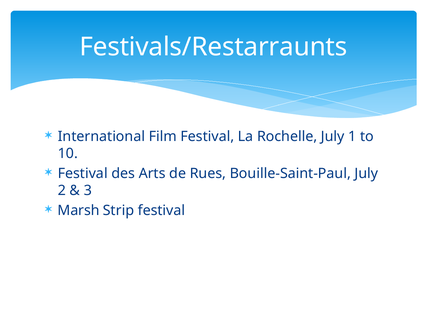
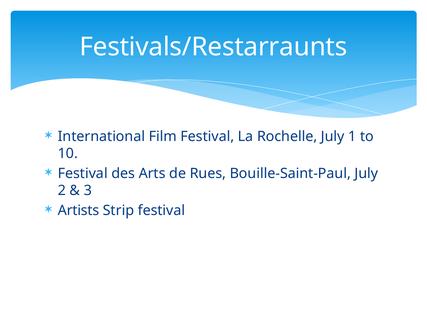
Marsh: Marsh -> Artists (79, 211)
